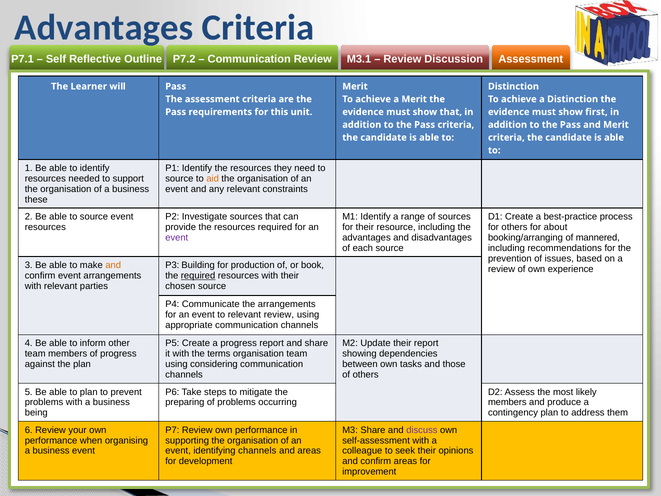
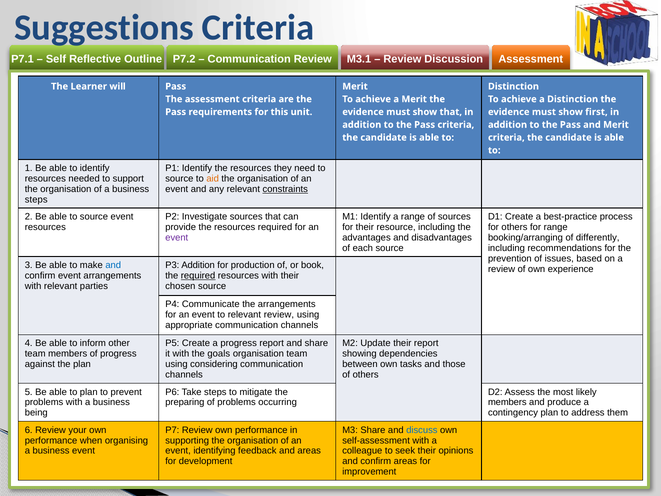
Advantages: Advantages -> Suggestions (104, 28)
constraints underline: none -> present (285, 189)
these: these -> steps (36, 199)
for about: about -> range (556, 227)
mannered: mannered -> differently (598, 237)
and colour: orange -> blue (113, 265)
P3 Building: Building -> Addition (198, 265)
terms: terms -> goals (219, 354)
discuss colour: purple -> blue (422, 430)
identifying channels: channels -> feedback (257, 451)
